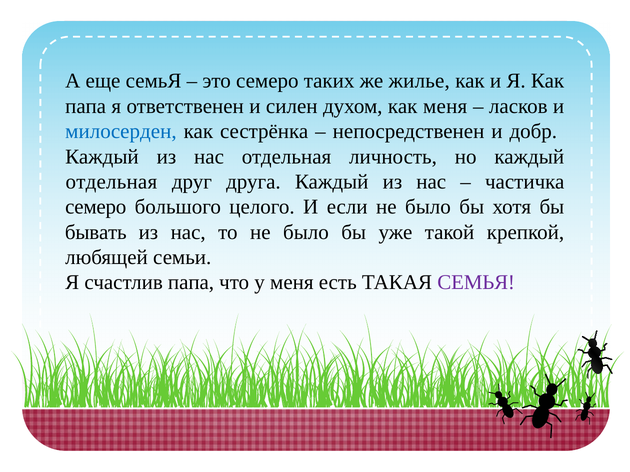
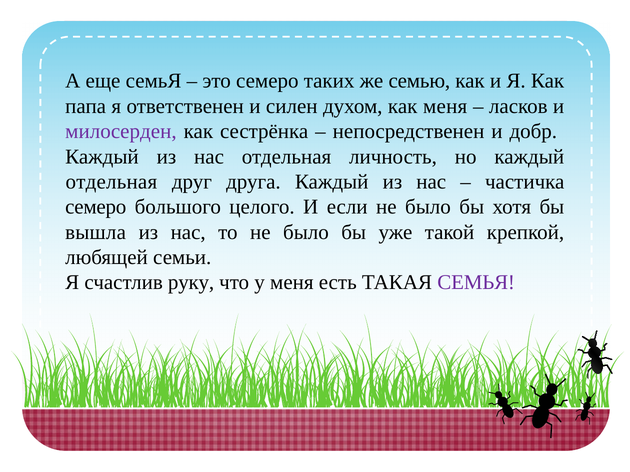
жилье: жилье -> семью (419, 81)
милосерден colour: blue -> purple (121, 132)
бывать: бывать -> вышла (96, 232)
счастлив папа: папа -> руку (191, 283)
